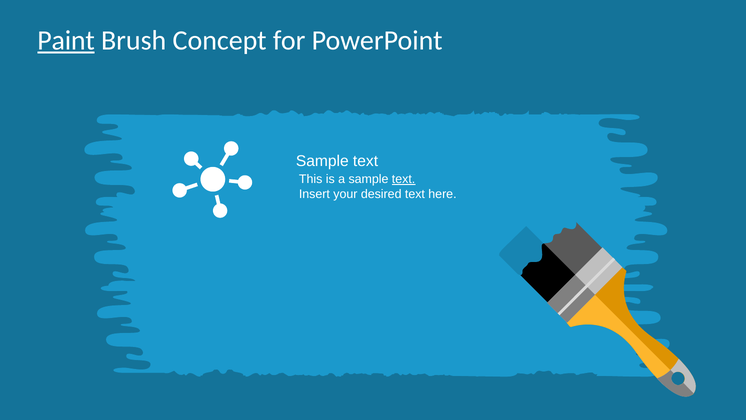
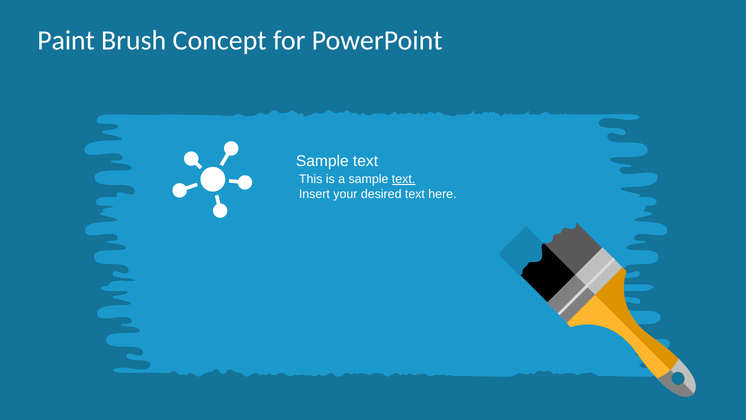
Paint underline: present -> none (66, 41)
